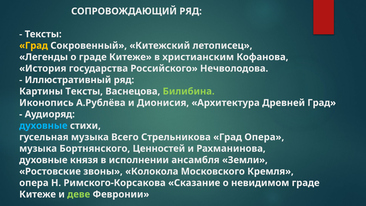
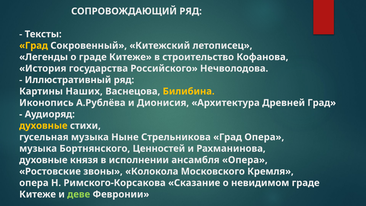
христианским: христианским -> строительство (198, 57)
Картины Тексты: Тексты -> Наших (84, 91)
Билибина colour: light green -> yellow (189, 91)
духовные colour: light blue -> yellow (43, 126)
Всего: Всего -> Ныне (125, 137)
ансамбля Земли: Земли -> Опера (245, 160)
